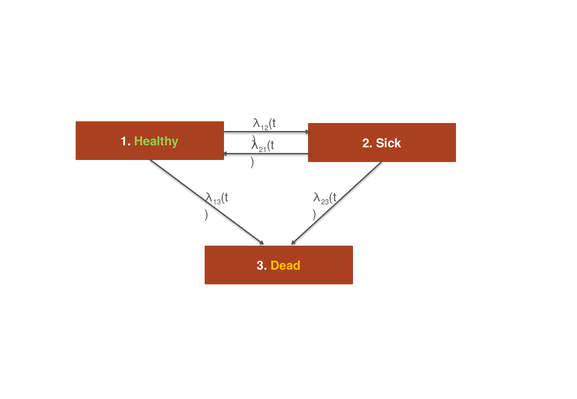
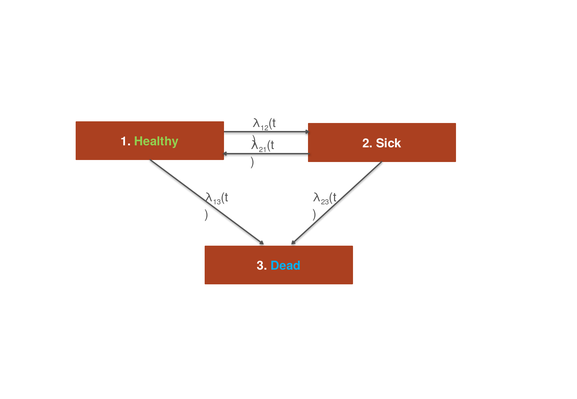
Dead colour: yellow -> light blue (286, 266)
